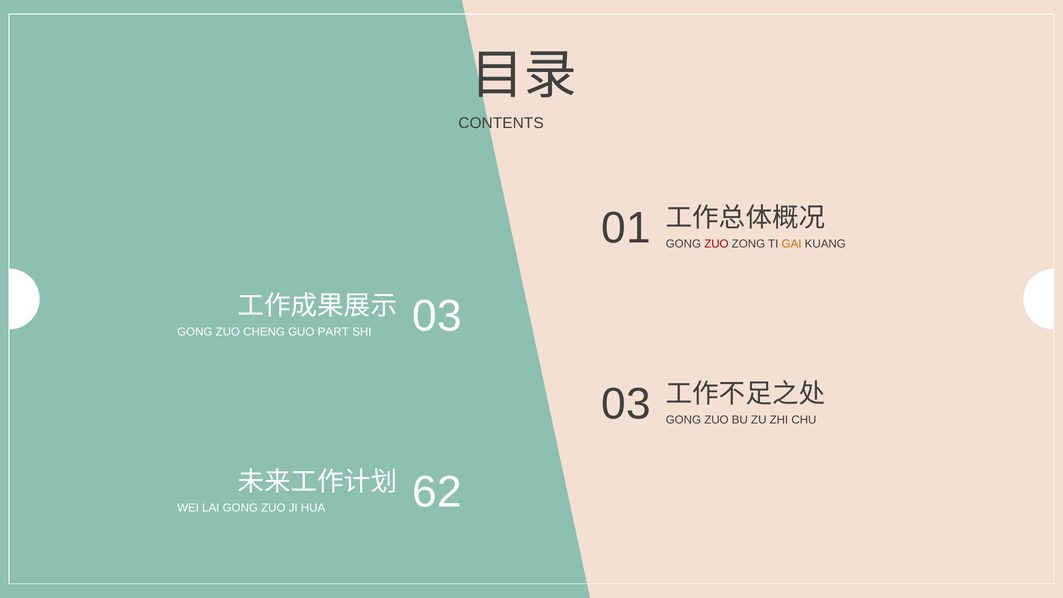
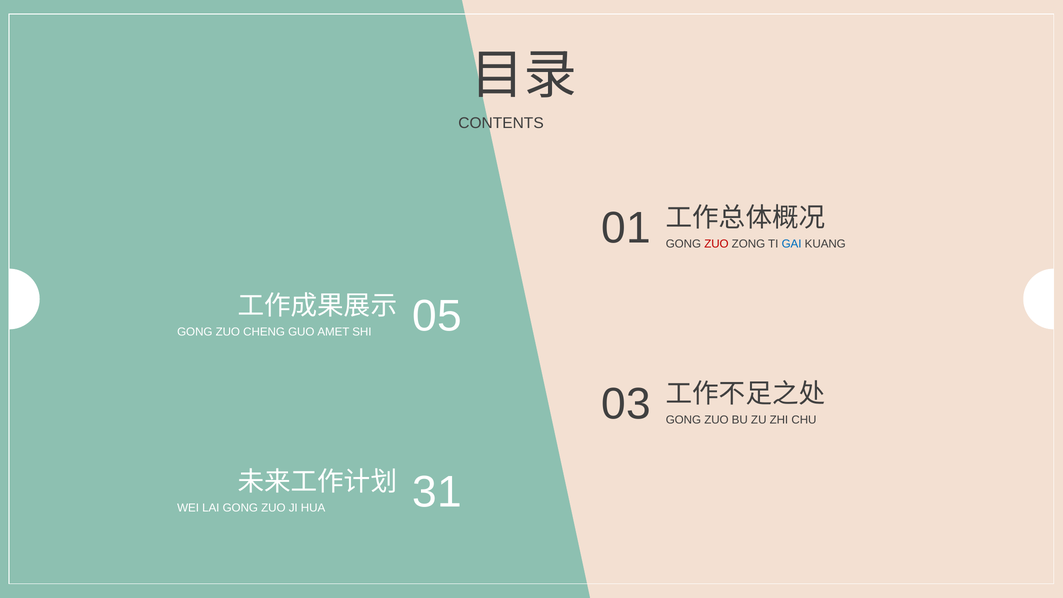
GAI colour: orange -> blue (792, 244)
PART: PART -> AMET (333, 332)
SHI 03: 03 -> 05 (437, 316)
62: 62 -> 31 (437, 492)
